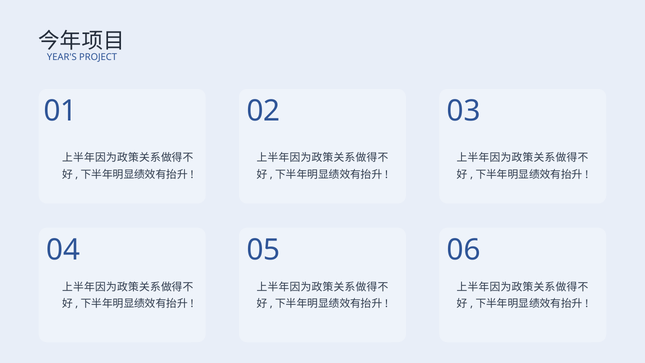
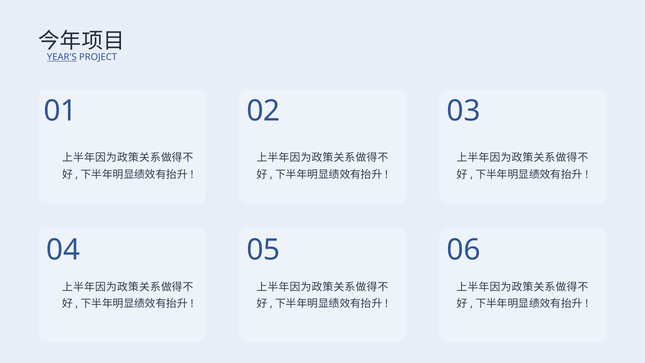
YEAR'S underline: none -> present (62, 57)
